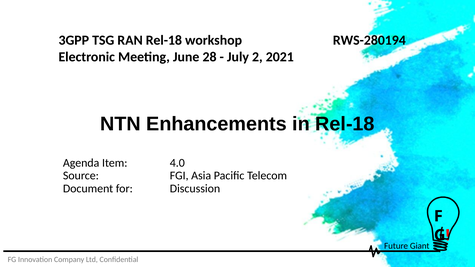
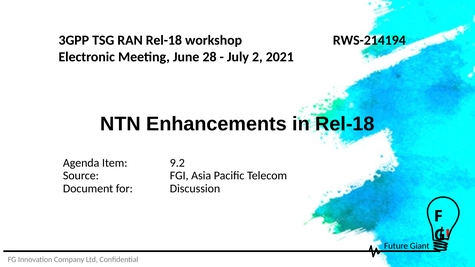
RWS-280194: RWS-280194 -> RWS-214194 (369, 40)
4.0: 4.0 -> 9.2 (177, 163)
